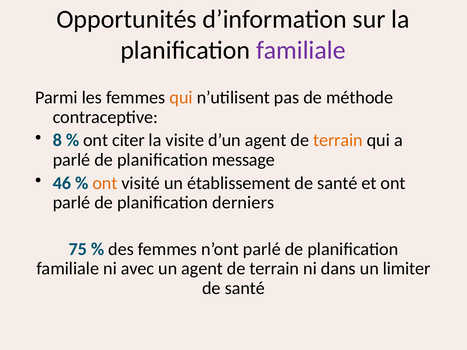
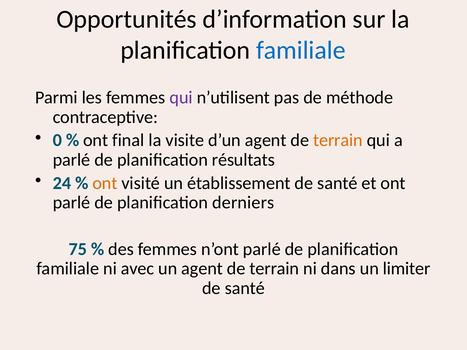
familiale colour: purple -> blue (301, 50)
qui colour: orange -> purple (181, 98)
8: 8 -> 0 (57, 140)
citer: citer -> final (128, 140)
message: message -> résultats (243, 160)
46: 46 -> 24 (62, 183)
